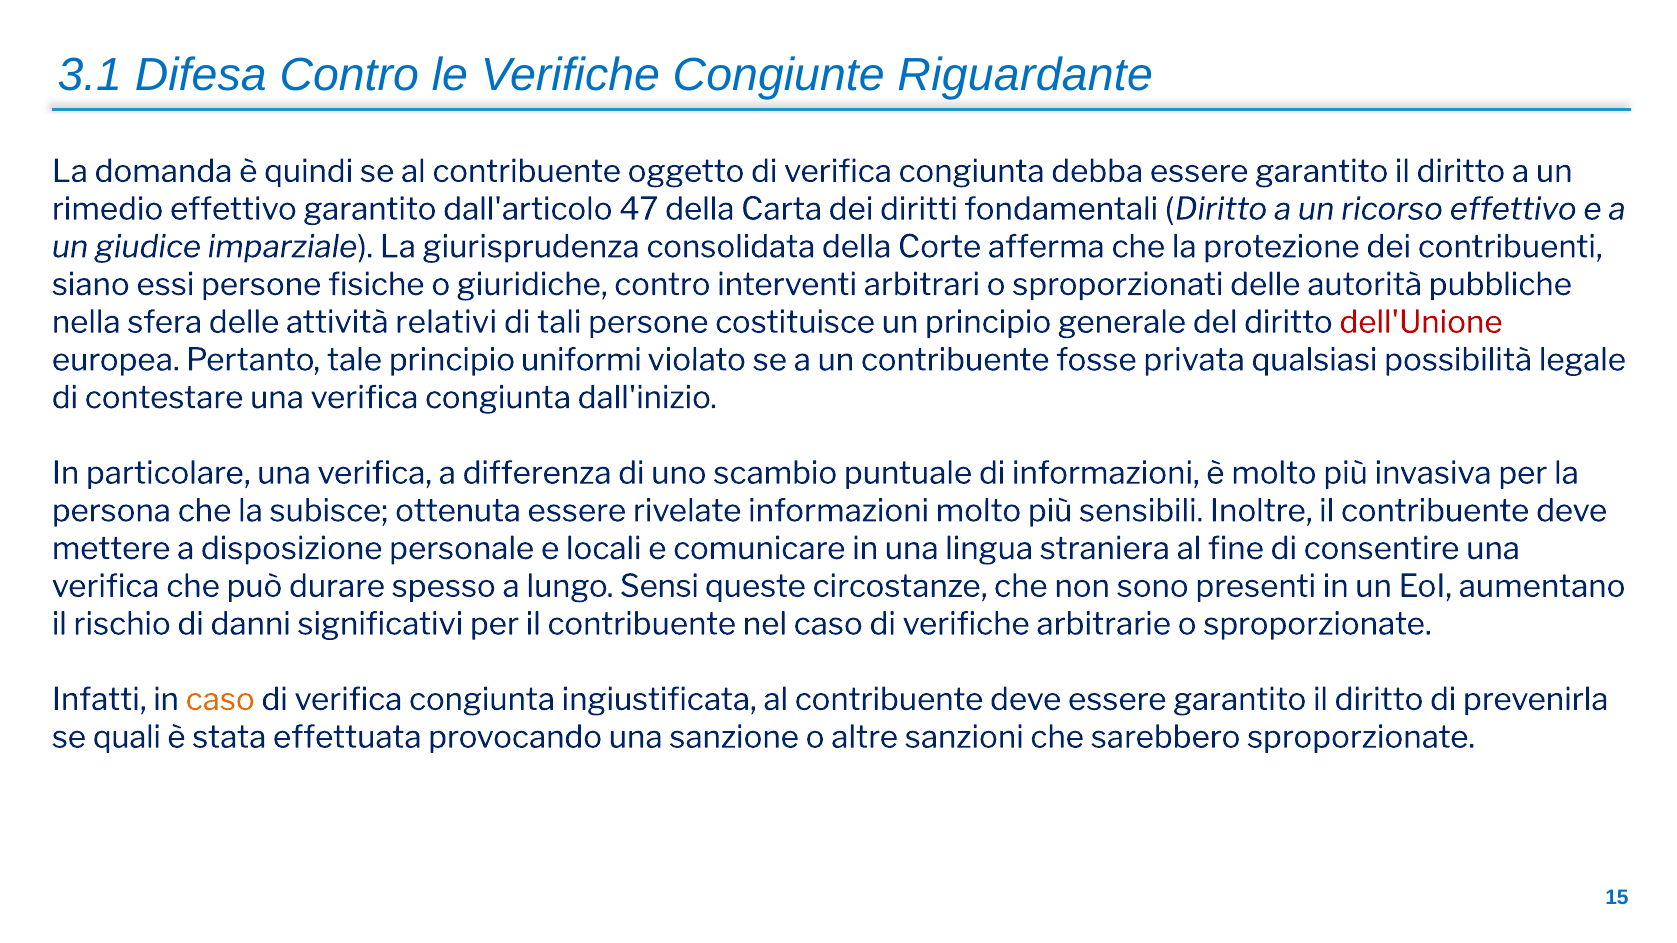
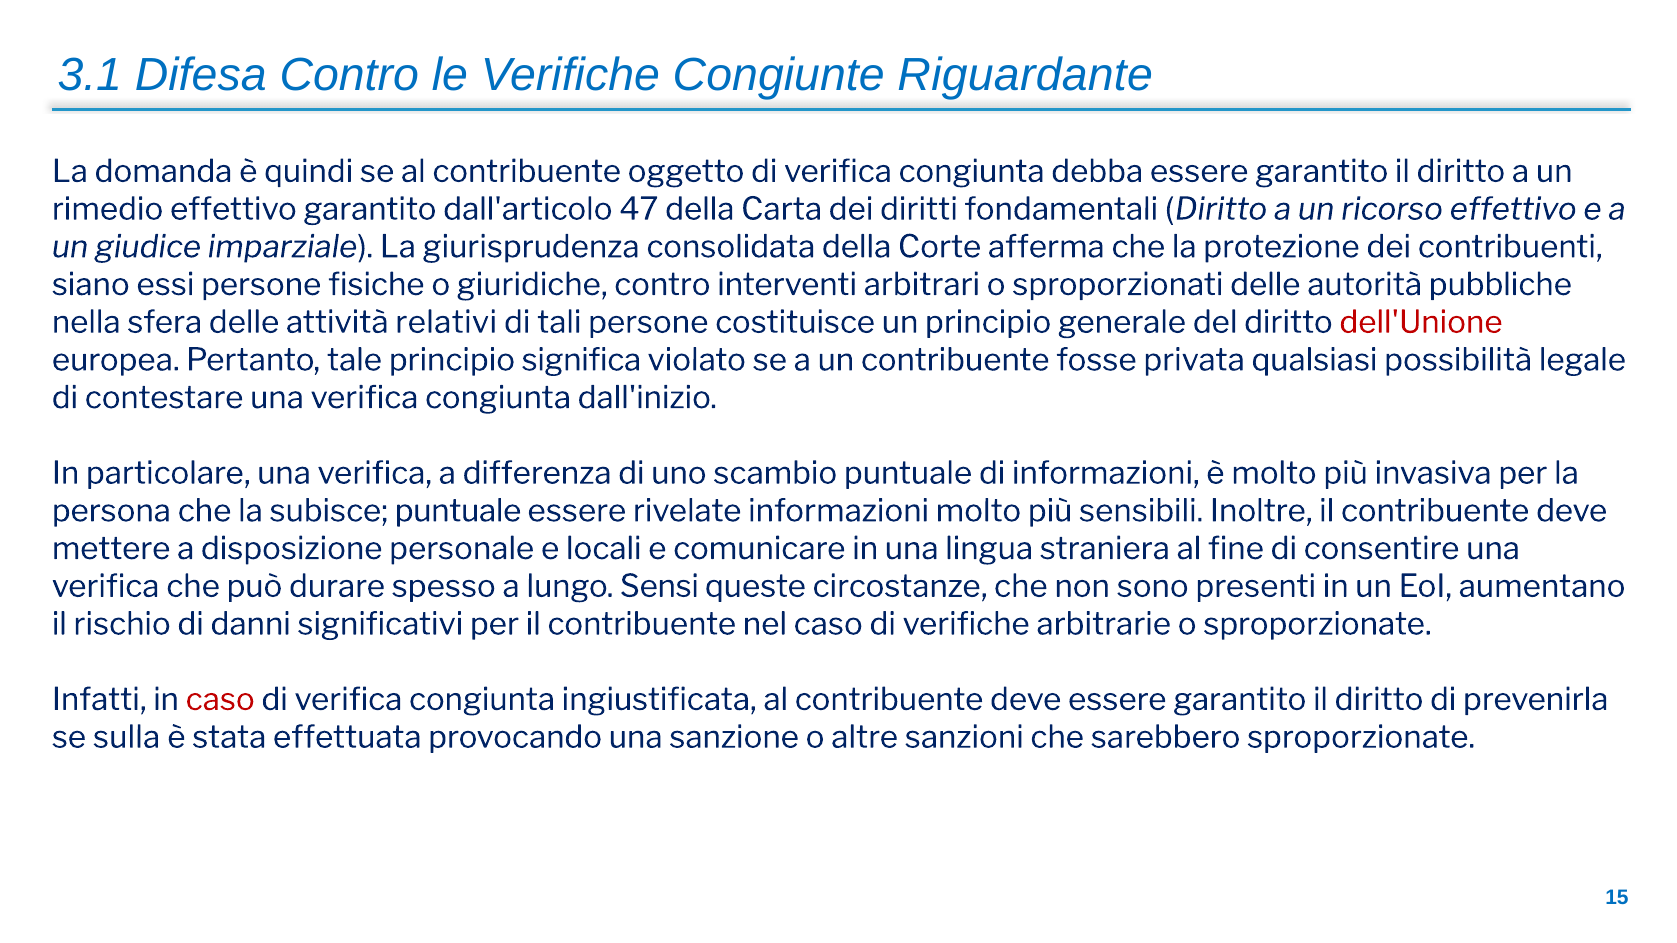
uniformi: uniformi -> significa (581, 360)
subisce ottenuta: ottenuta -> puntuale (458, 511)
caso colour: orange -> red (220, 700)
quali: quali -> sulla (127, 738)
